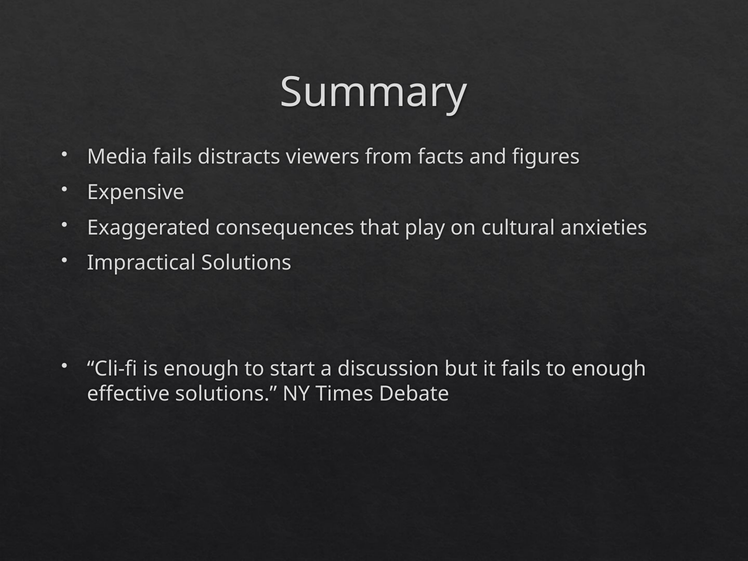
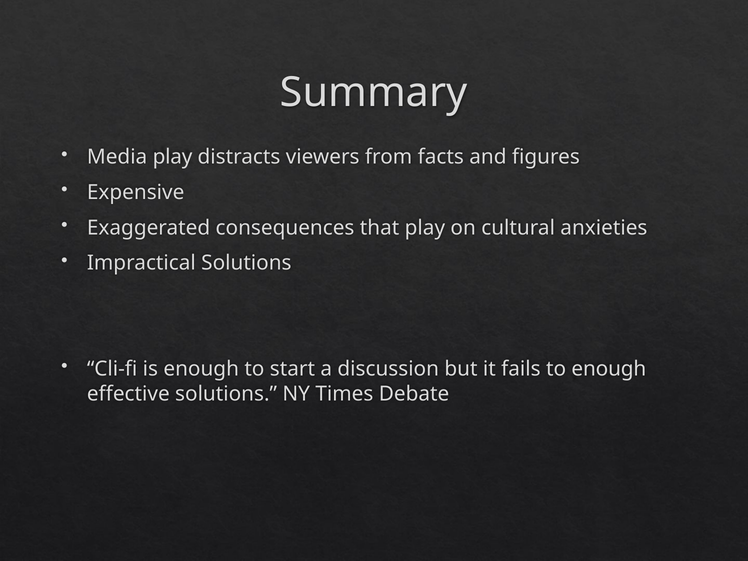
Media fails: fails -> play (173, 157)
